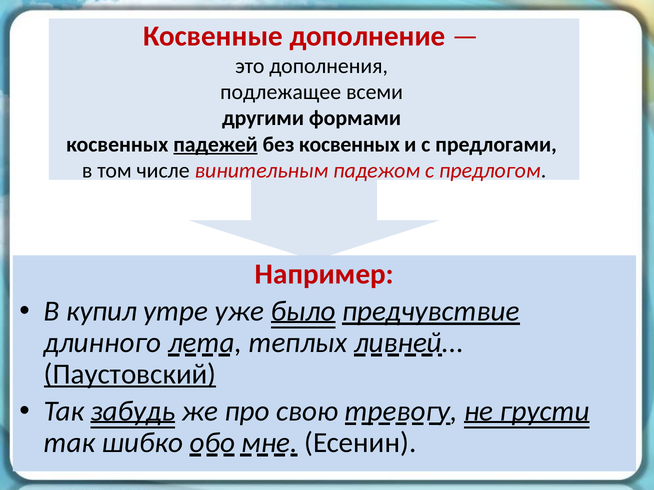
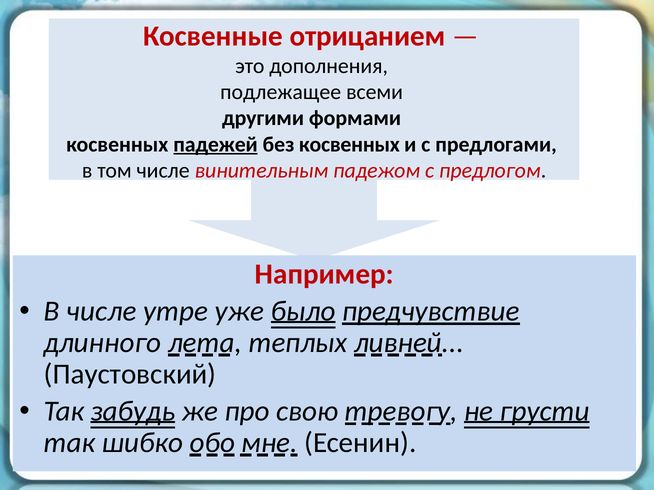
дополнение: дополнение -> отрицанием (367, 36)
В купил: купил -> числе (101, 312)
Паустовский underline: present -> none (130, 374)
